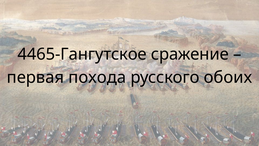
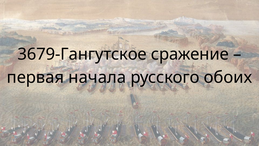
4465-Гангутское: 4465-Гангутское -> 3679-Гангутское (82, 54)
похода: похода -> начала (97, 77)
